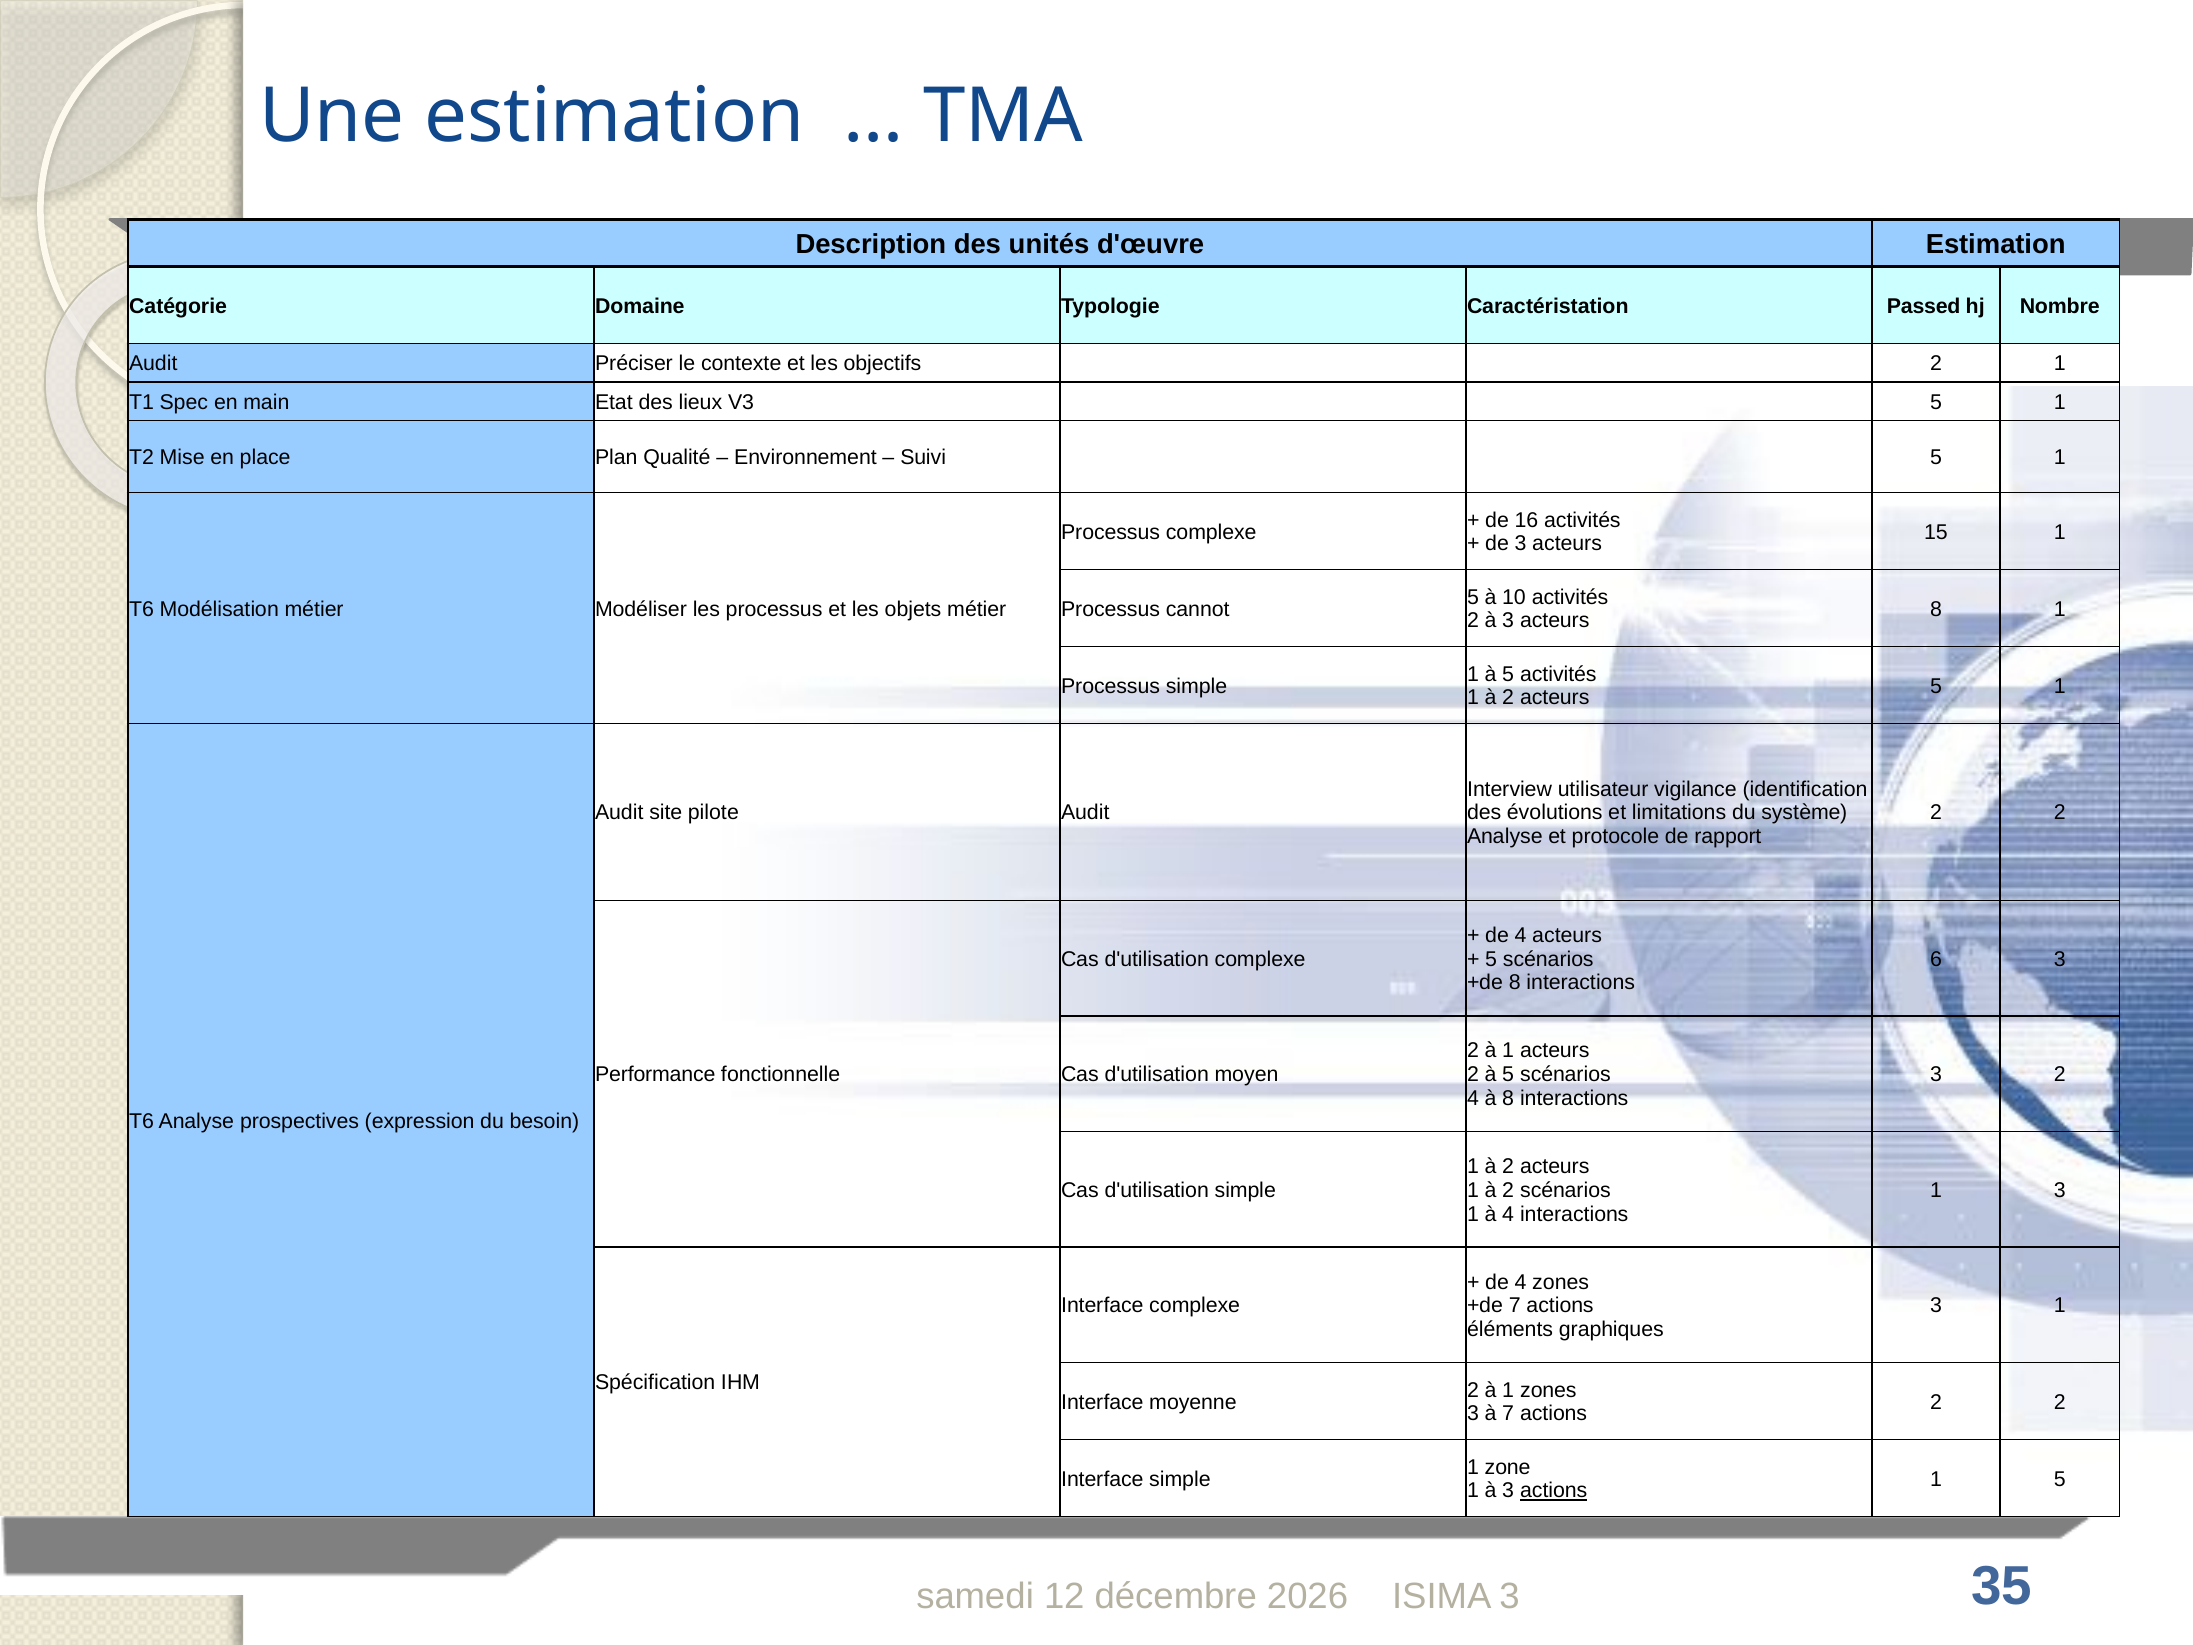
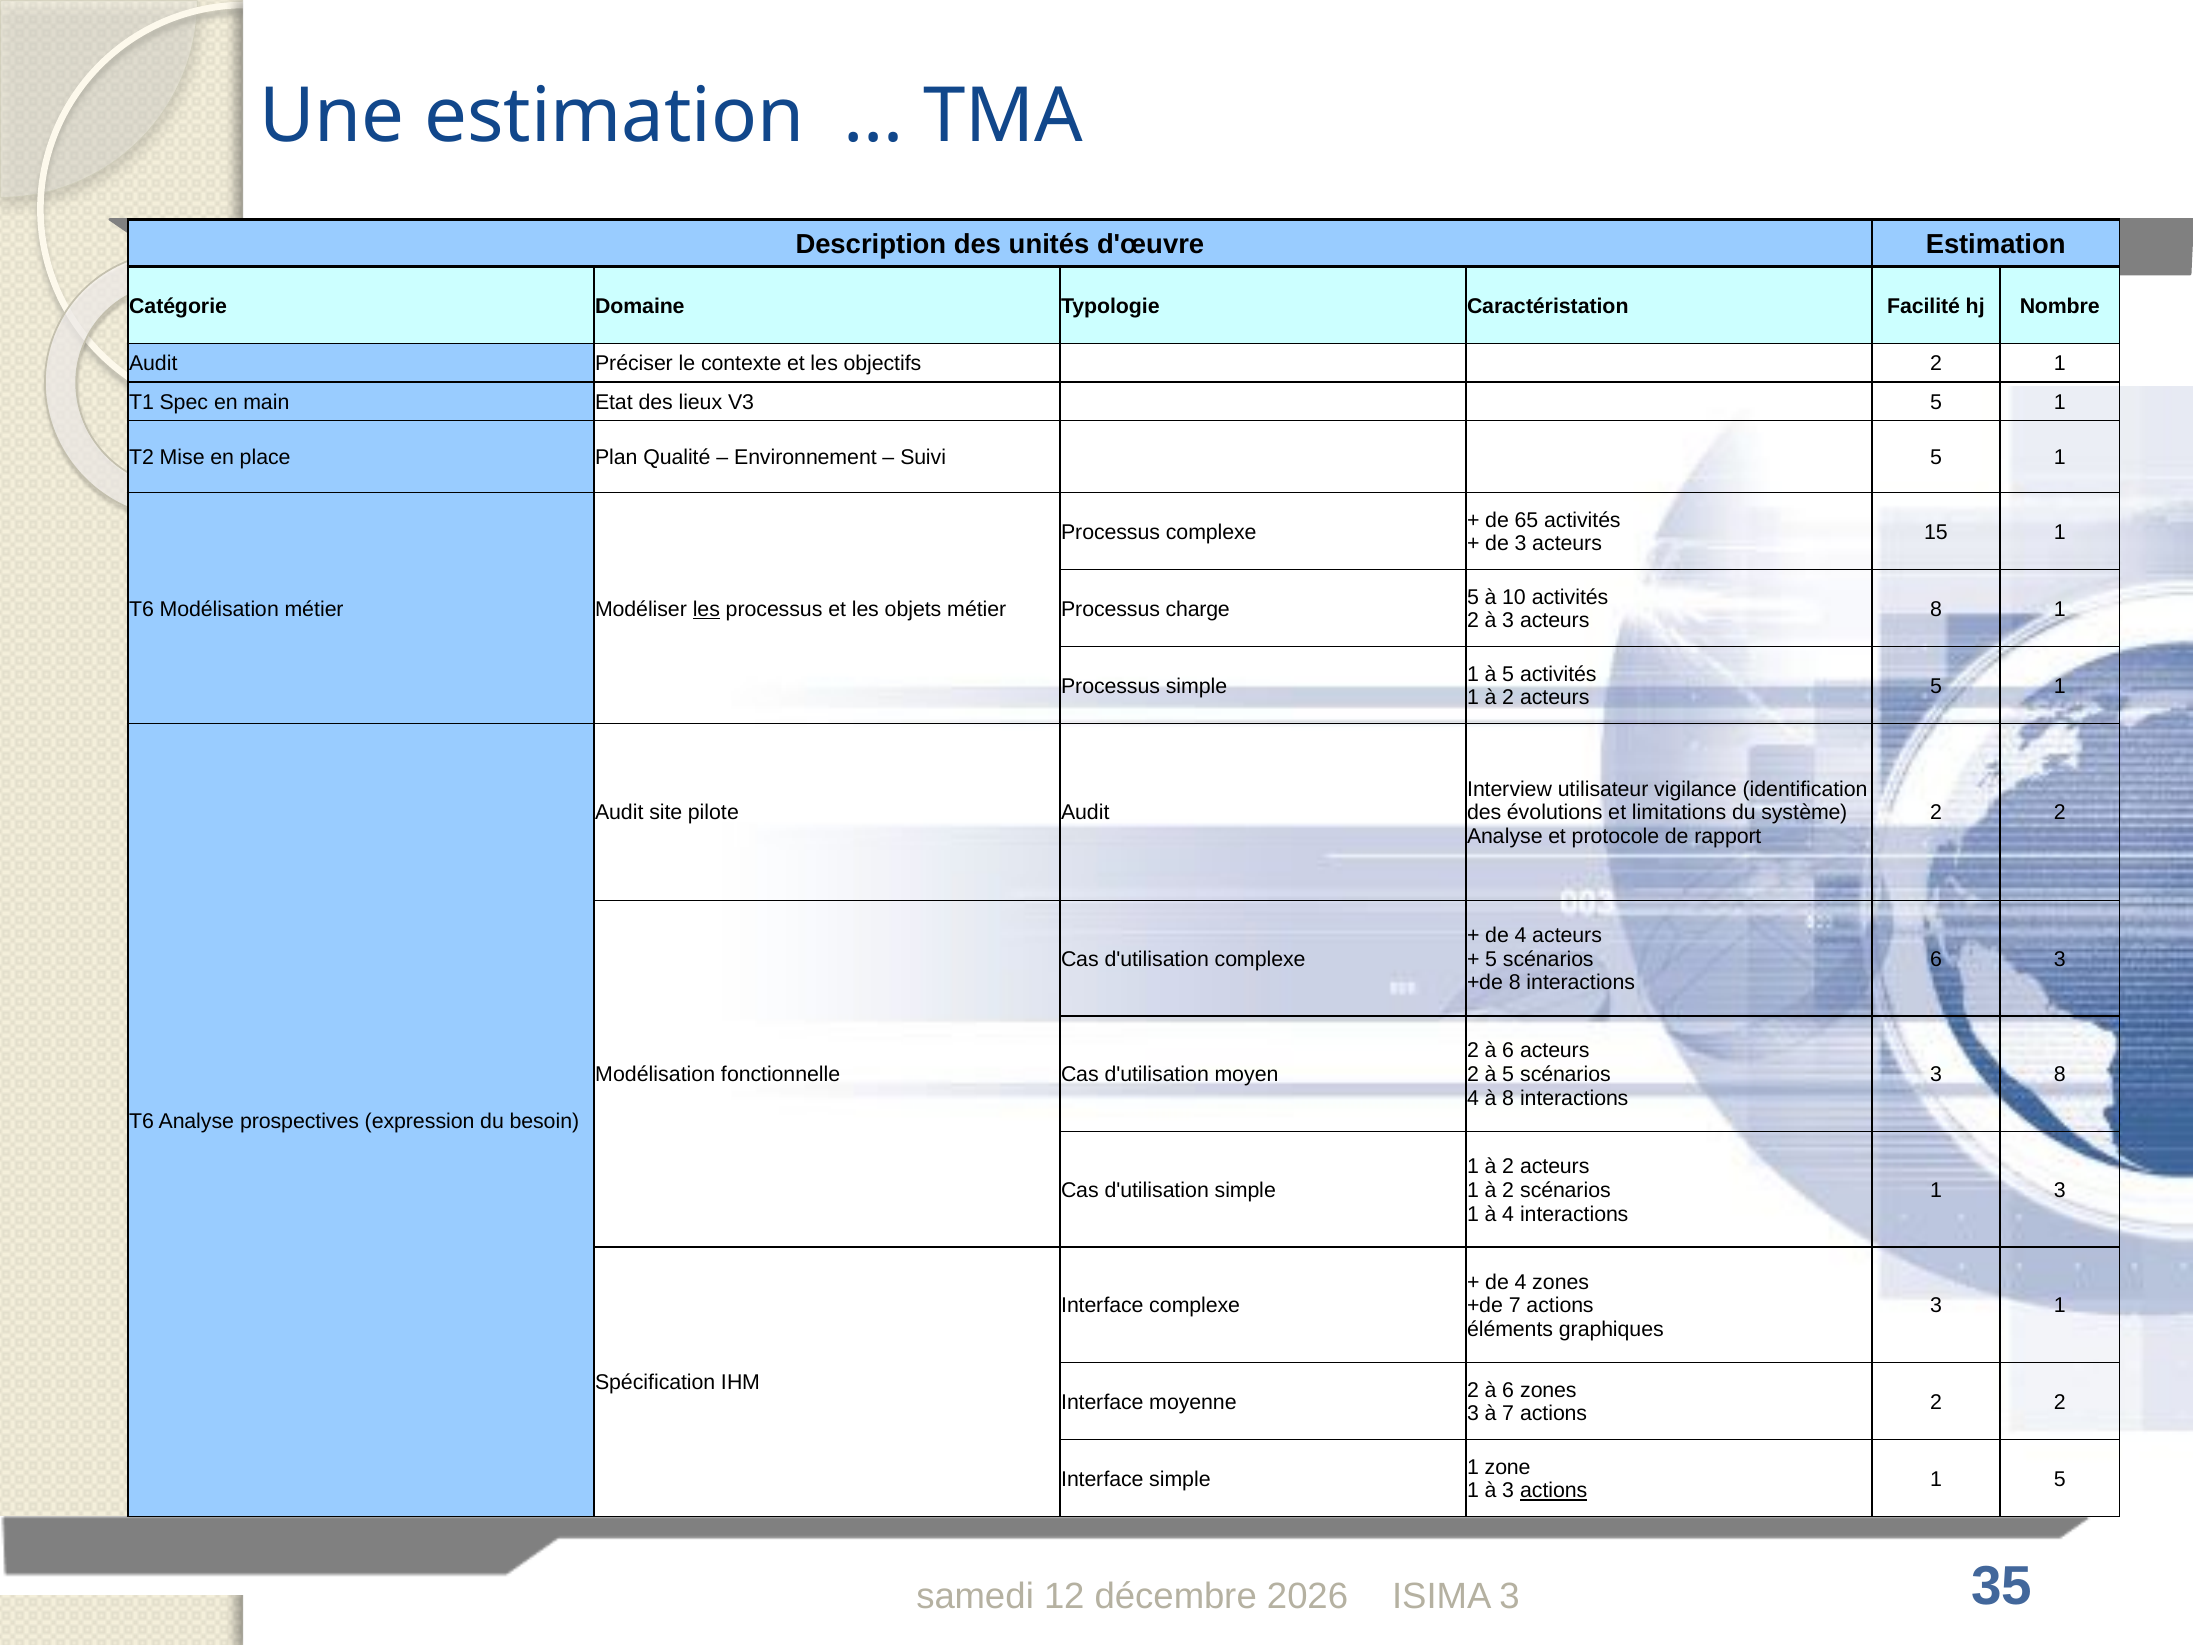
Passed: Passed -> Facilité (1924, 306)
16: 16 -> 65 (1526, 520)
les underline: none -> present (706, 609)
cannot: cannot -> charge (1198, 609)
1: 1 -> 6 (1508, 1051)
Performance: Performance -> Modélisation (655, 1075)
3 2: 2 -> 8 (2060, 1075)
1: 1 -> 6 (1508, 1390)
